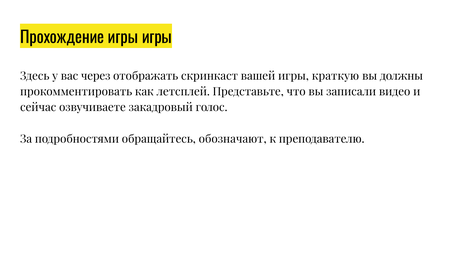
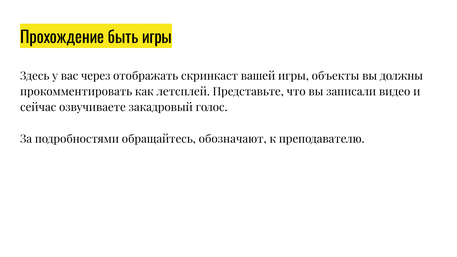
Прохождение игры: игры -> быть (123, 38)
краткую: краткую -> объекты (336, 76)
